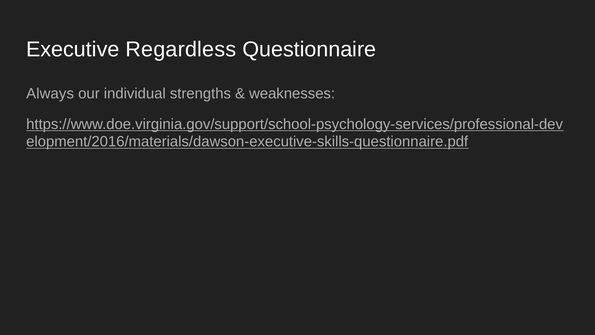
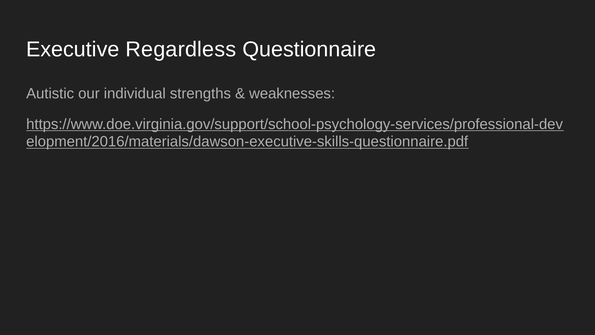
Always: Always -> Autistic (50, 94)
